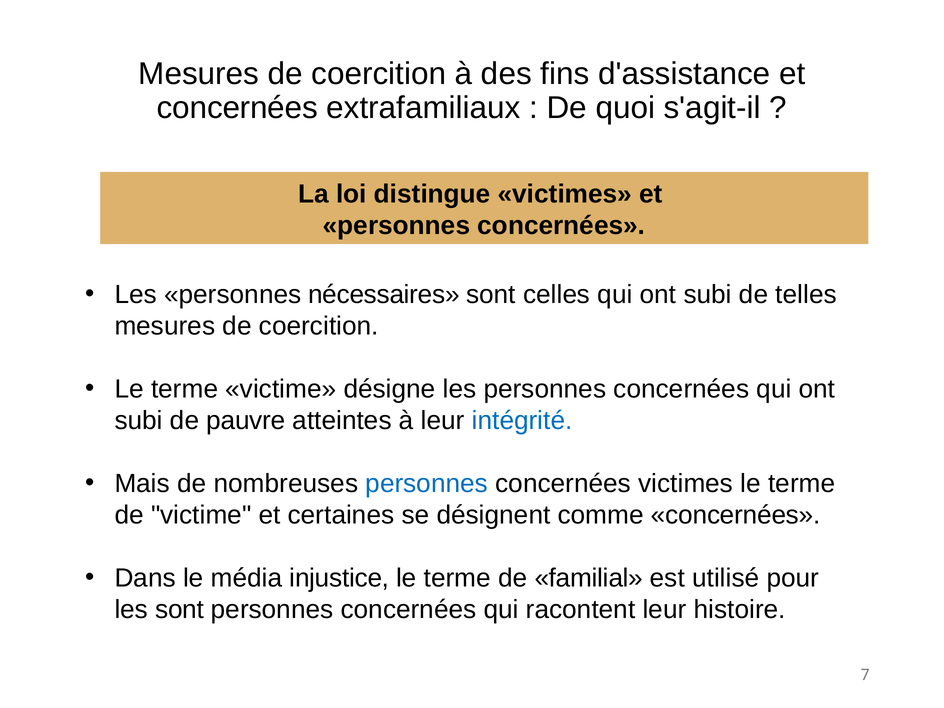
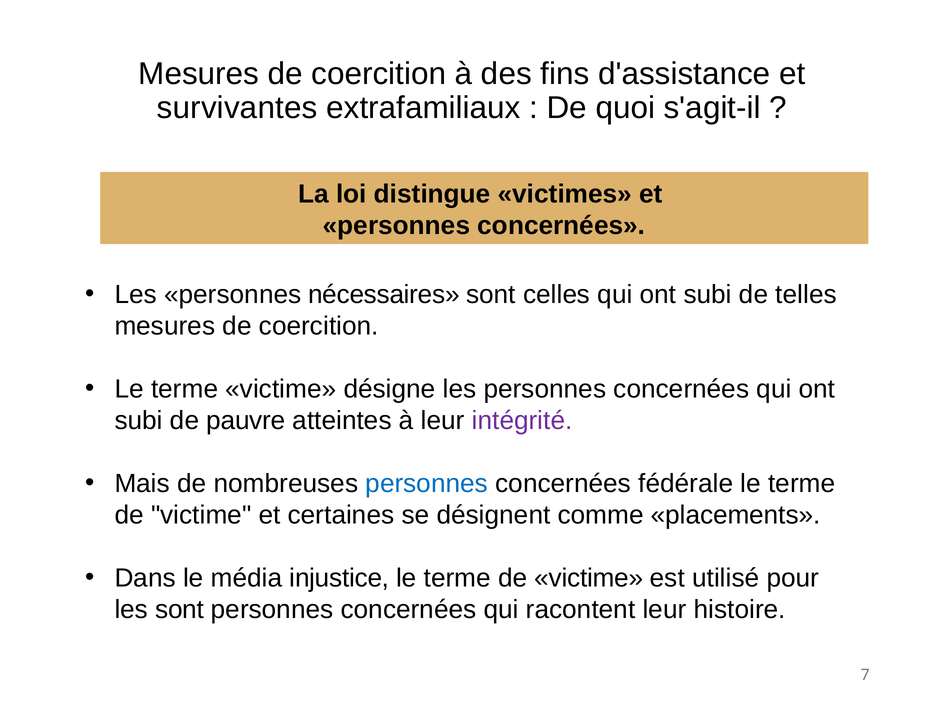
concernées: concernées -> survivantes (237, 108)
intégrité colour: blue -> purple (522, 420)
concernées victimes: victimes -> fédérale (686, 483)
comme concernées: concernées -> placements (736, 515)
familial: familial -> victime (589, 578)
